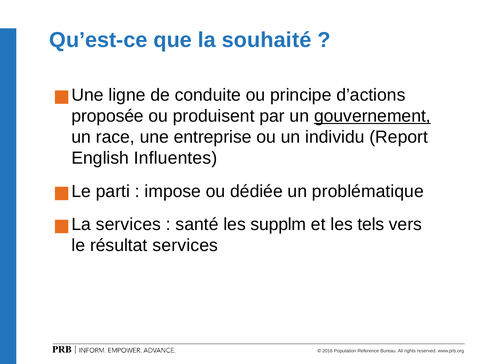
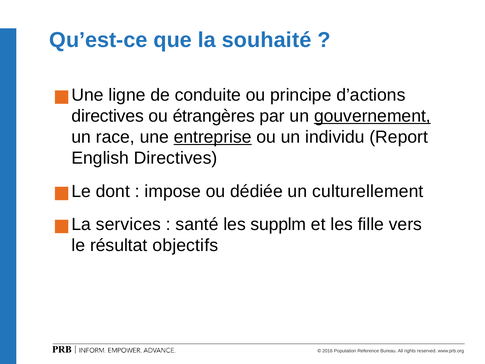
proposée: proposée -> directives (108, 116)
produisent: produisent -> étrangères (214, 116)
entreprise underline: none -> present (213, 137)
English Influentes: Influentes -> Directives (176, 158)
parti: parti -> dont (113, 191)
problématique: problématique -> culturellement (368, 191)
tels: tels -> fille (371, 224)
résultat services: services -> objectifs (185, 245)
